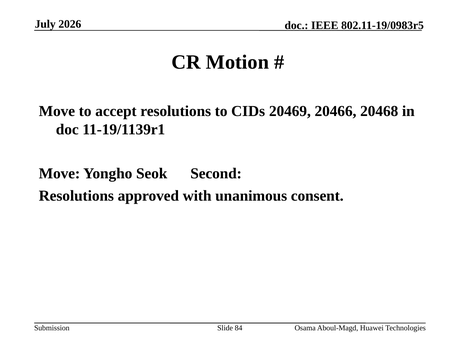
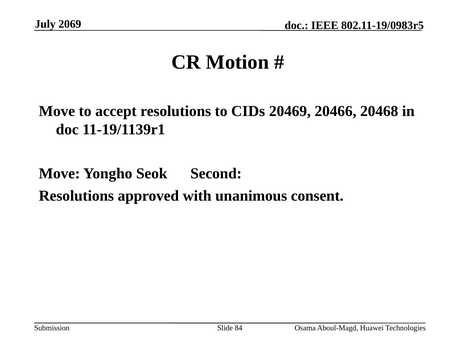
2026: 2026 -> 2069 (70, 24)
